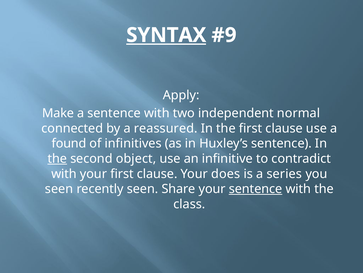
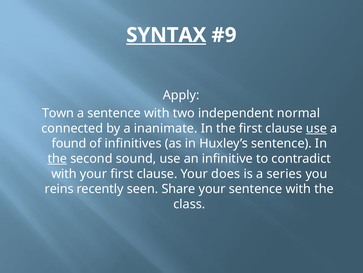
Make: Make -> Town (58, 113)
reassured: reassured -> inanimate (166, 128)
use underline: none -> present (316, 128)
object: object -> sound (136, 158)
seen: seen -> reins (59, 188)
sentence underline: present -> none (256, 188)
